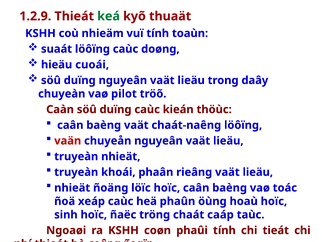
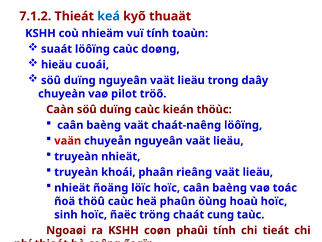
1.2.9: 1.2.9 -> 7.1.2 (35, 16)
keá colour: green -> blue (109, 16)
xeáp: xeáp -> thöû (91, 201)
caáp: caáp -> cung (221, 214)
